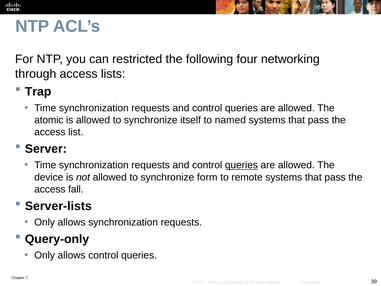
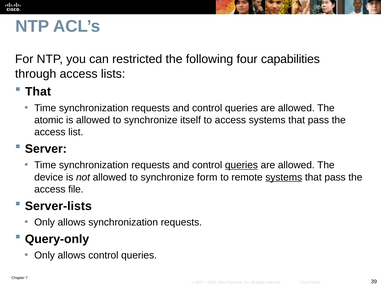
networking: networking -> capabilities (290, 59)
Trap: Trap -> That (38, 92)
to named: named -> access (230, 120)
systems underline: none -> present (284, 177)
fall: fall -> file (76, 189)
